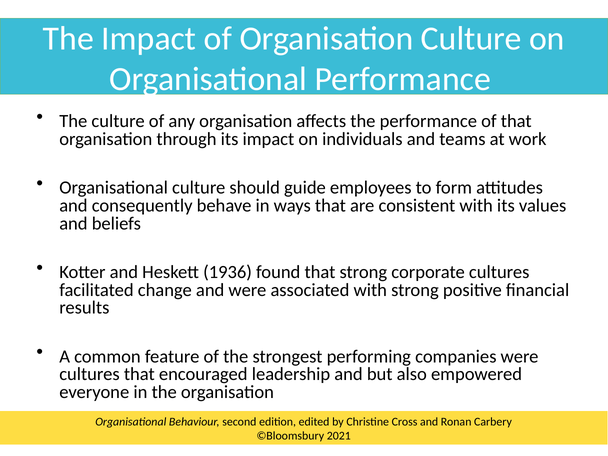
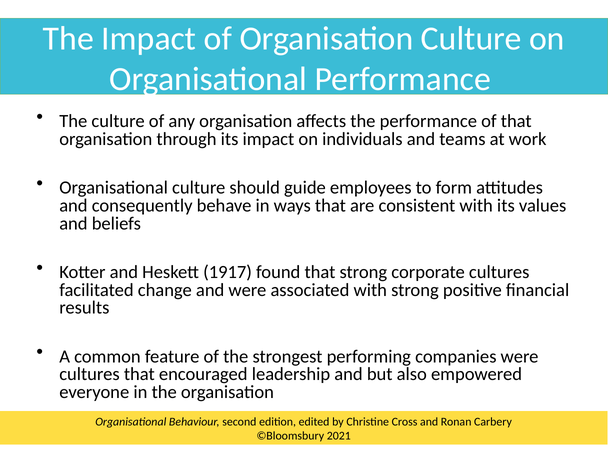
1936: 1936 -> 1917 (228, 272)
